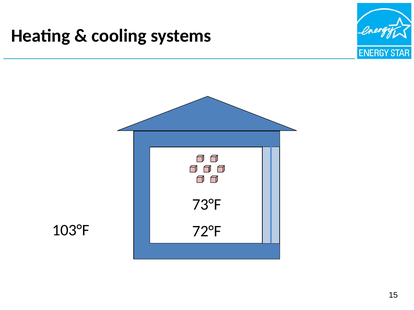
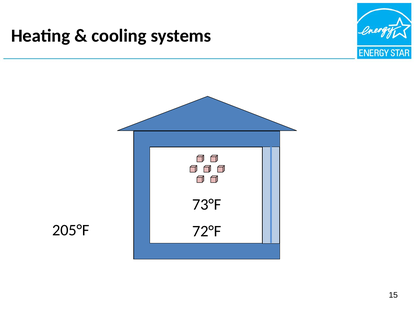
103°F: 103°F -> 205°F (71, 231)
